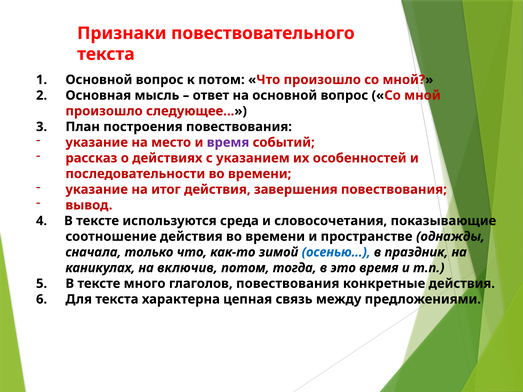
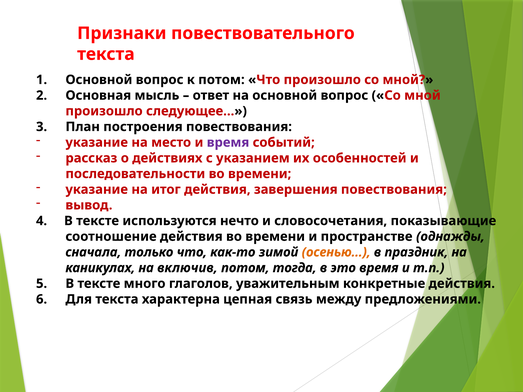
среда: среда -> нечто (239, 221)
осенью… colour: blue -> orange (336, 252)
глаголов повествования: повествования -> уважительным (288, 284)
